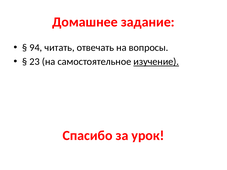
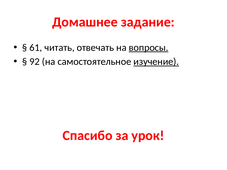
94: 94 -> 61 (36, 48)
вопросы underline: none -> present (149, 48)
23: 23 -> 92 (35, 62)
